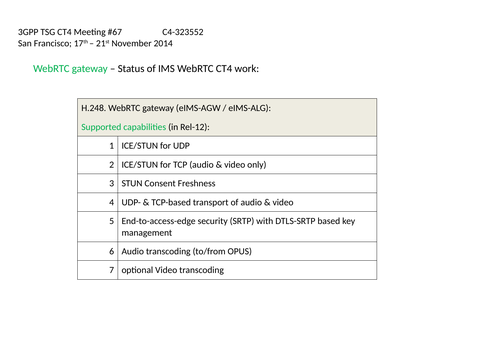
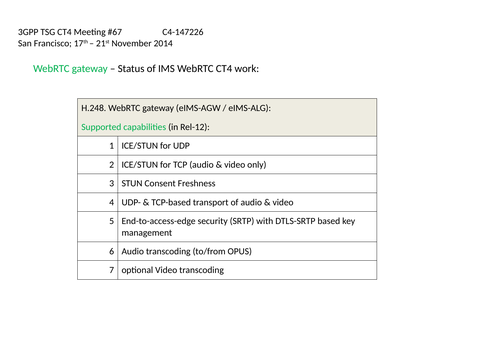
C4-323552: C4-323552 -> C4-147226 (183, 32)
